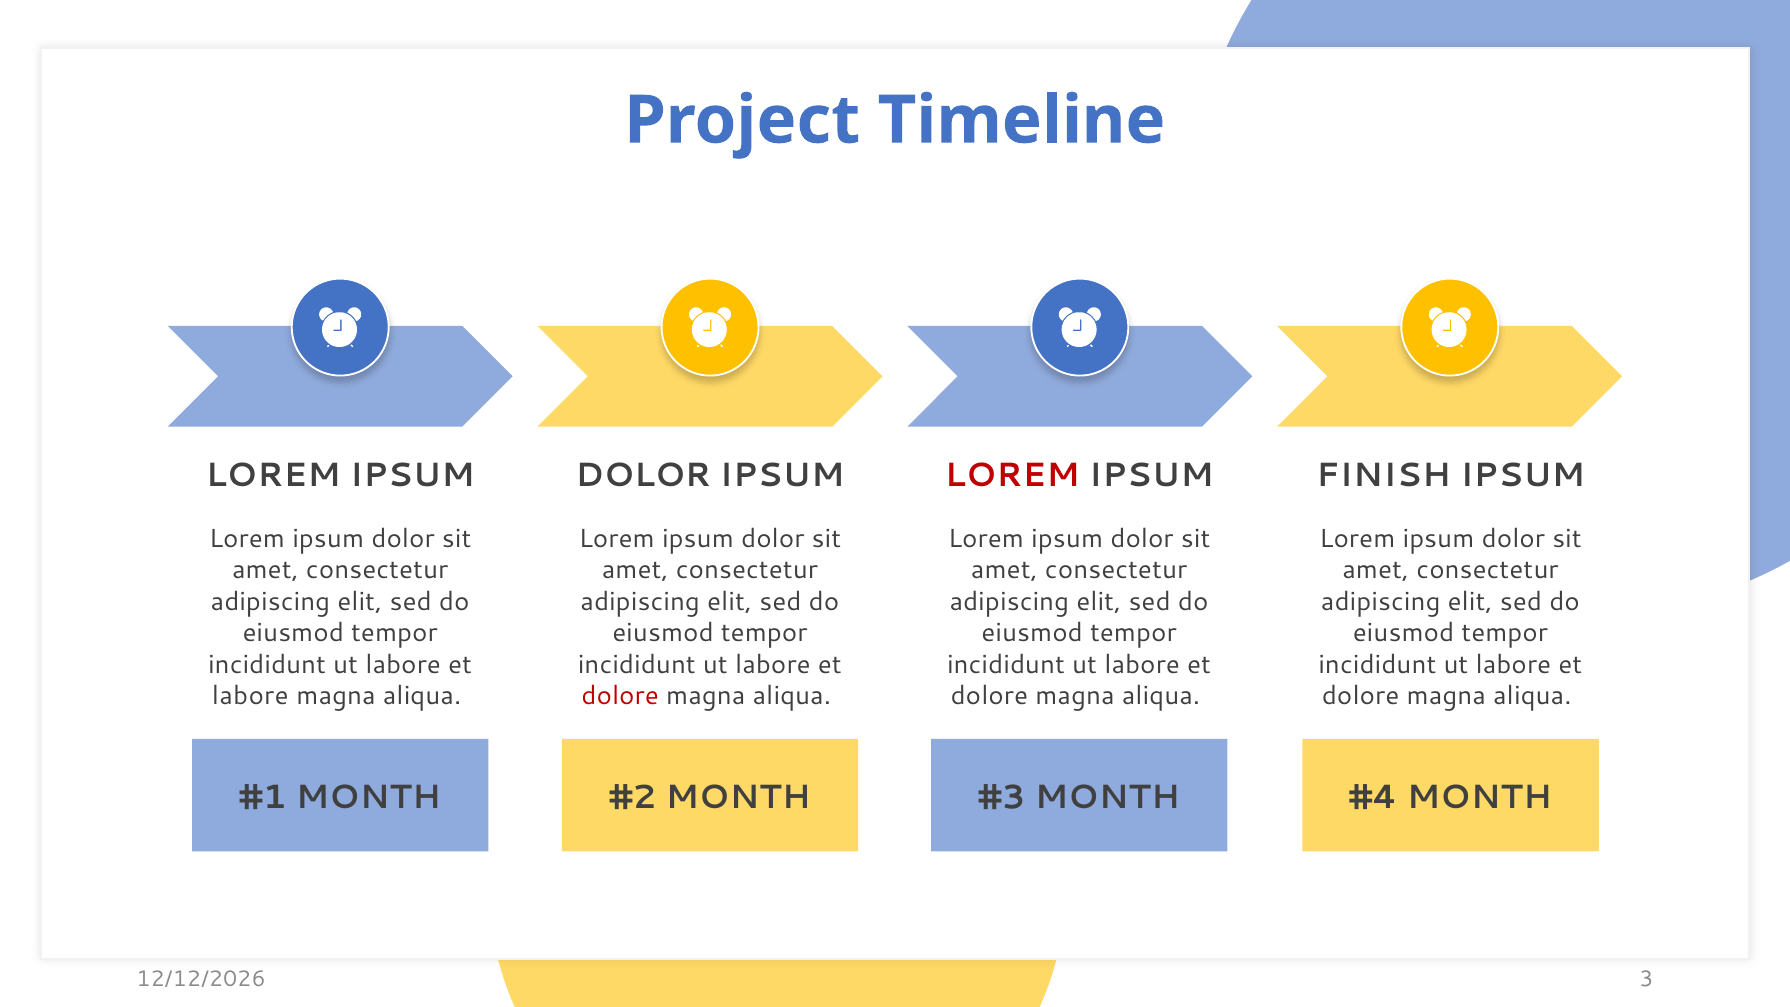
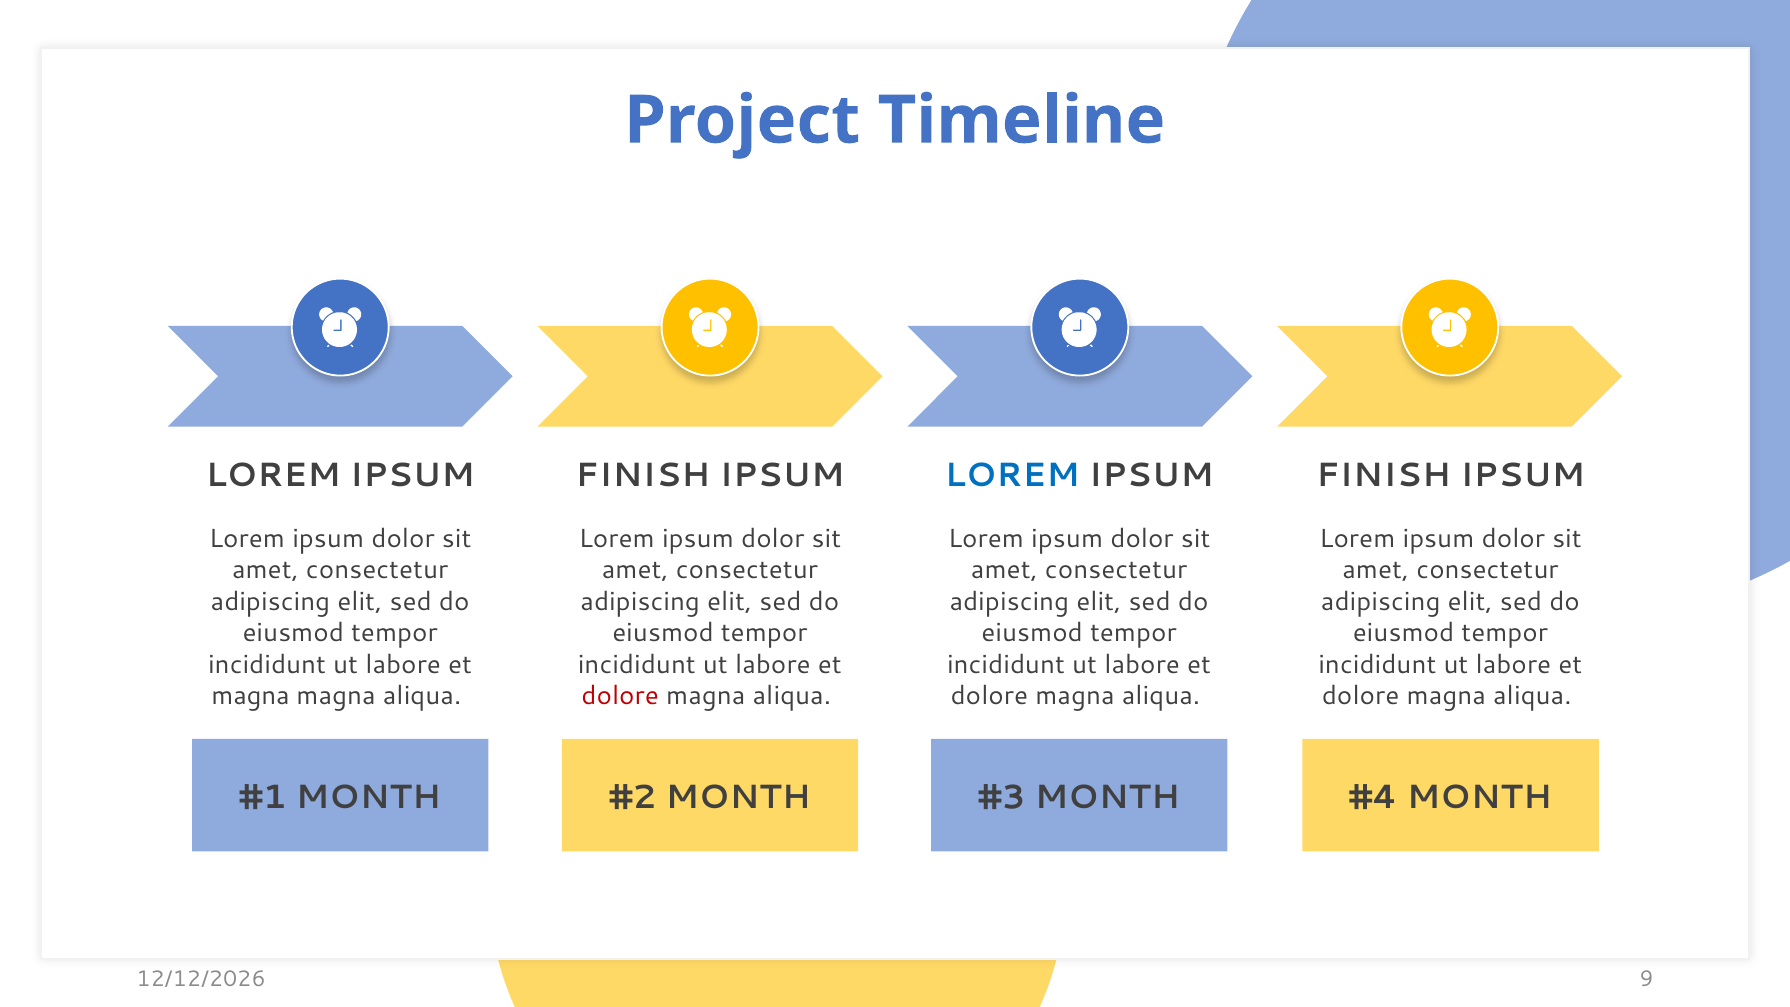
DOLOR: DOLOR -> FINISH (643, 476)
LOREM colour: red -> blue (1012, 476)
labore: labore -> magna (251, 696)
3: 3 -> 9 (1646, 979)
